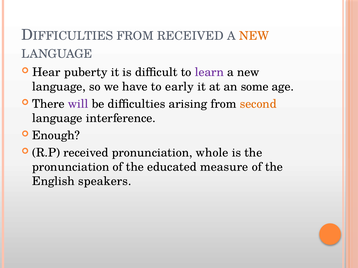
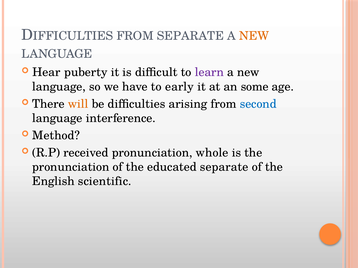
FROM RECEIVED: RECEIVED -> SEPARATE (190, 36)
will colour: purple -> orange (78, 104)
second colour: orange -> blue (258, 104)
Enough: Enough -> Method (56, 136)
educated measure: measure -> separate (224, 167)
speakers: speakers -> scientific (105, 182)
